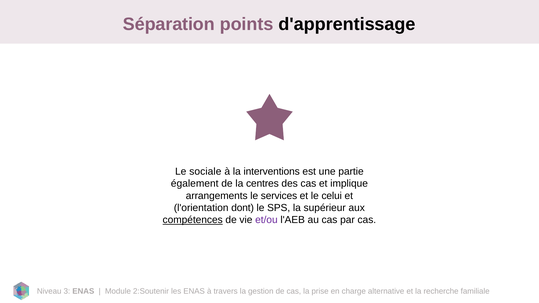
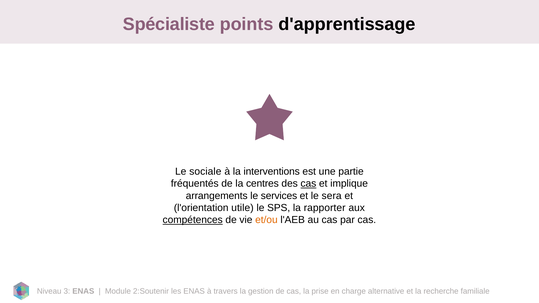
Séparation: Séparation -> Spécialiste (169, 24)
également: également -> fréquentés (195, 184)
cas underline: none -> present (308, 184)
celui: celui -> sera (332, 196)
dont: dont -> utile (242, 208)
supérieur: supérieur -> rapporter (325, 208)
et/ou colour: purple -> orange (266, 220)
